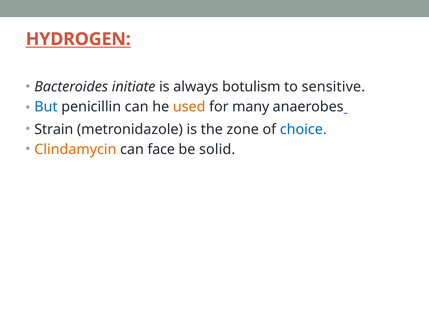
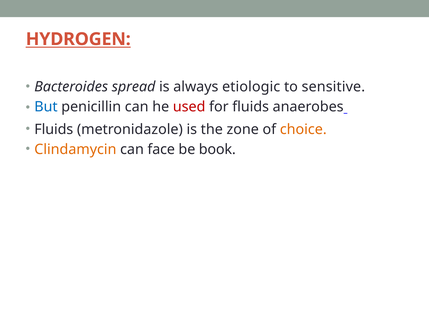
initiate: initiate -> spread (134, 87)
botulism: botulism -> etiologic (251, 87)
used colour: orange -> red (189, 107)
for many: many -> fluids (251, 107)
Strain: Strain -> Fluids (54, 129)
choice colour: blue -> orange (303, 129)
solid: solid -> book (217, 149)
